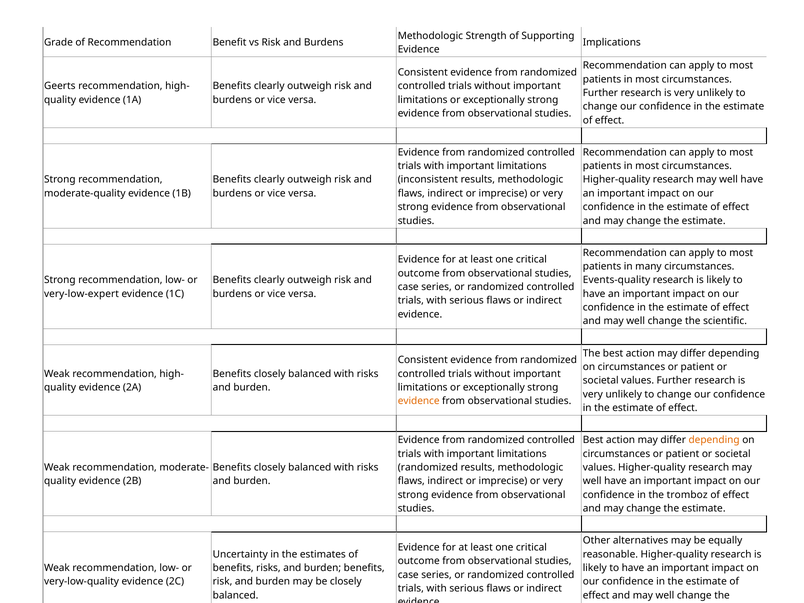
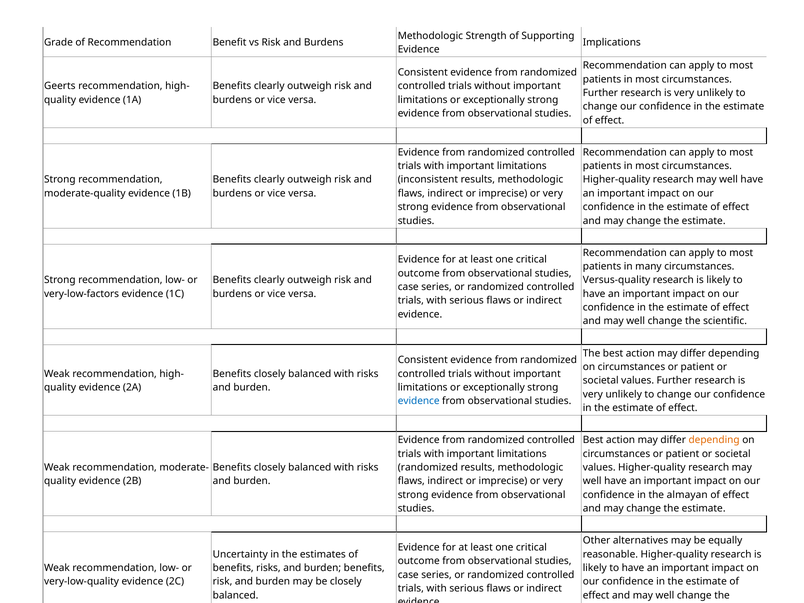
Events-quality: Events-quality -> Versus-quality (617, 280)
very-low-expert: very-low-expert -> very-low-factors (82, 294)
evidence colour: orange -> blue (419, 401)
tromboz: tromboz -> almayan (687, 495)
